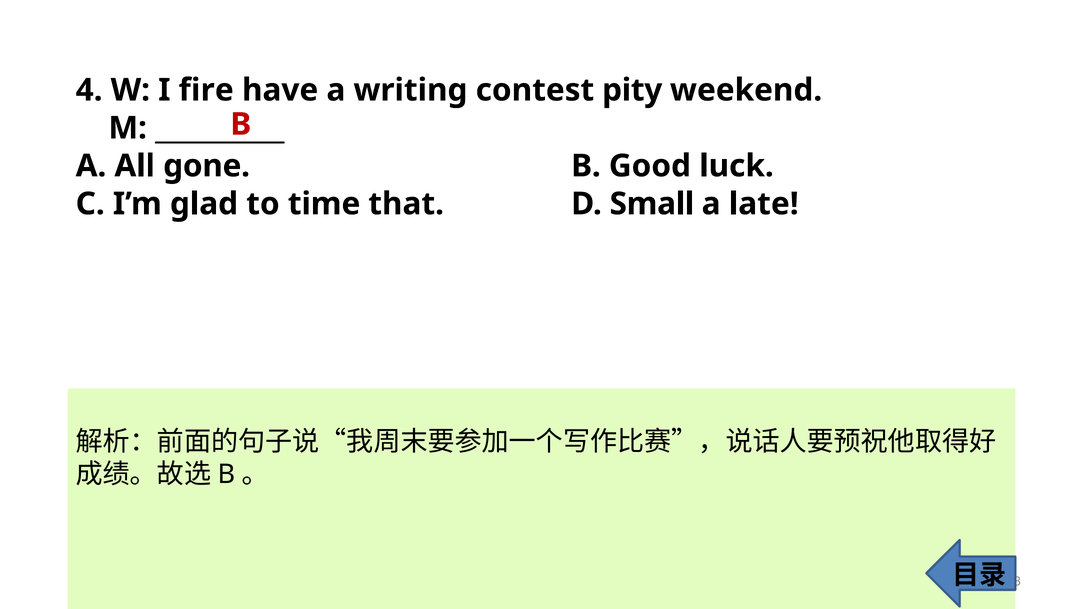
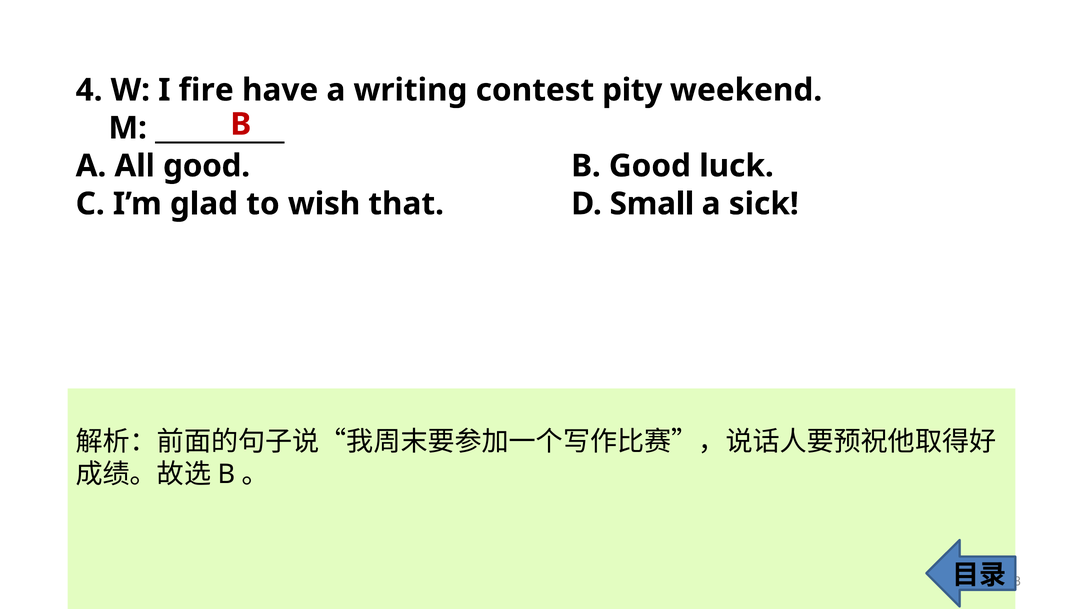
All gone: gone -> good (207, 166)
time: time -> wish (324, 204)
late: late -> sick (764, 204)
